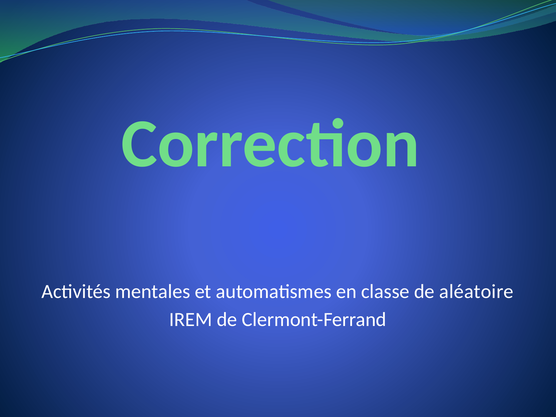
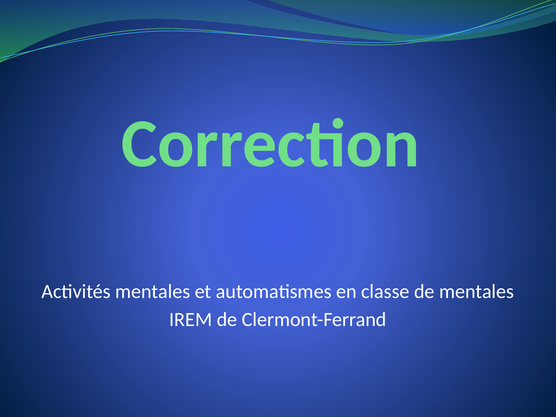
de aléatoire: aléatoire -> mentales (477, 291)
